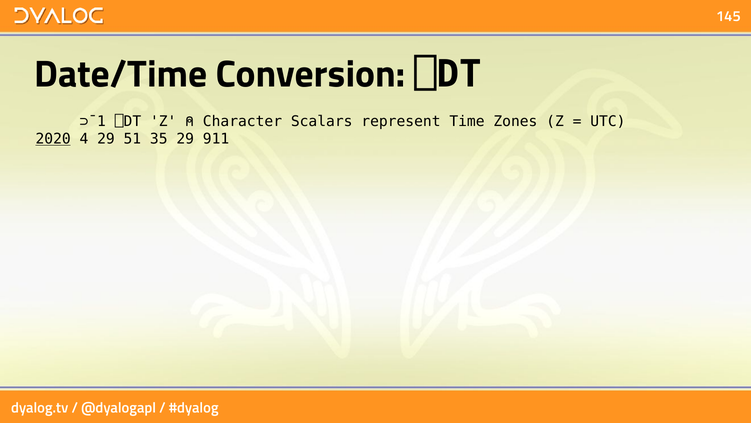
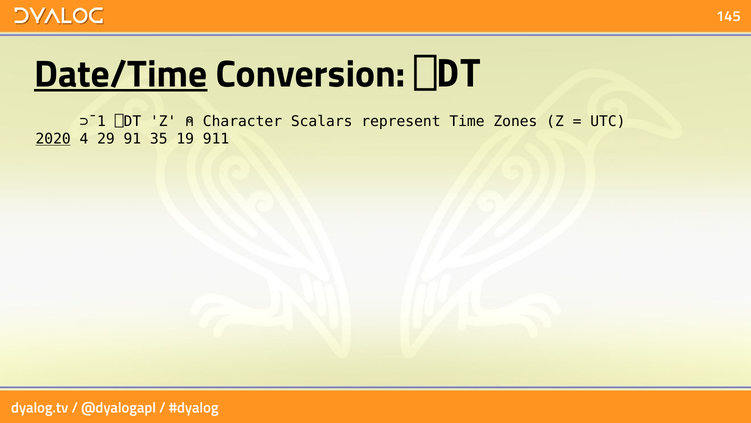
Date/Time underline: none -> present (121, 74)
51: 51 -> 91 (132, 139)
35 29: 29 -> 19 (185, 139)
